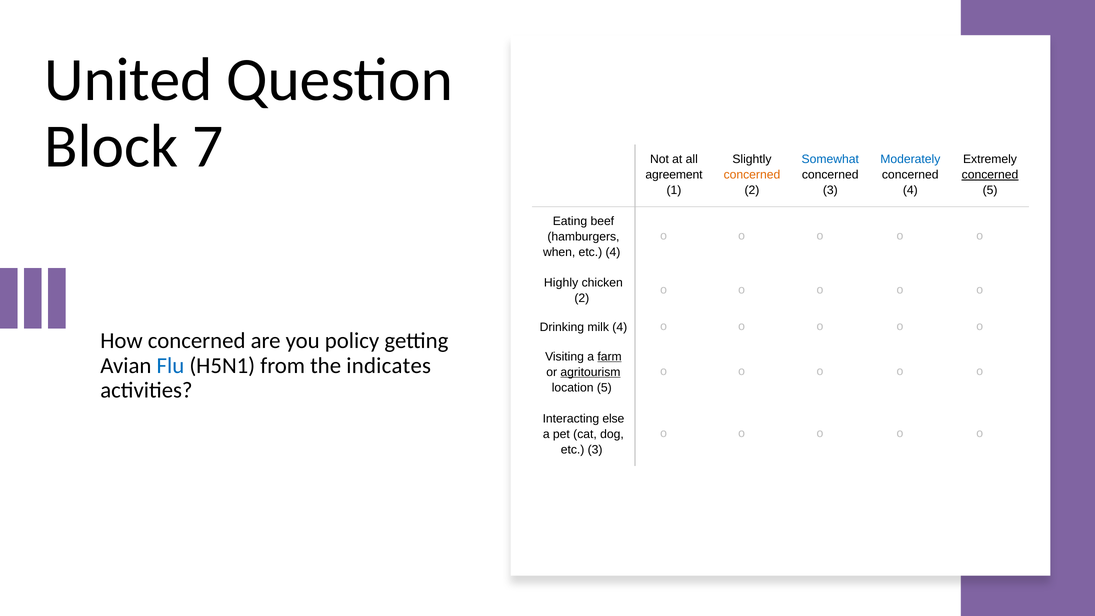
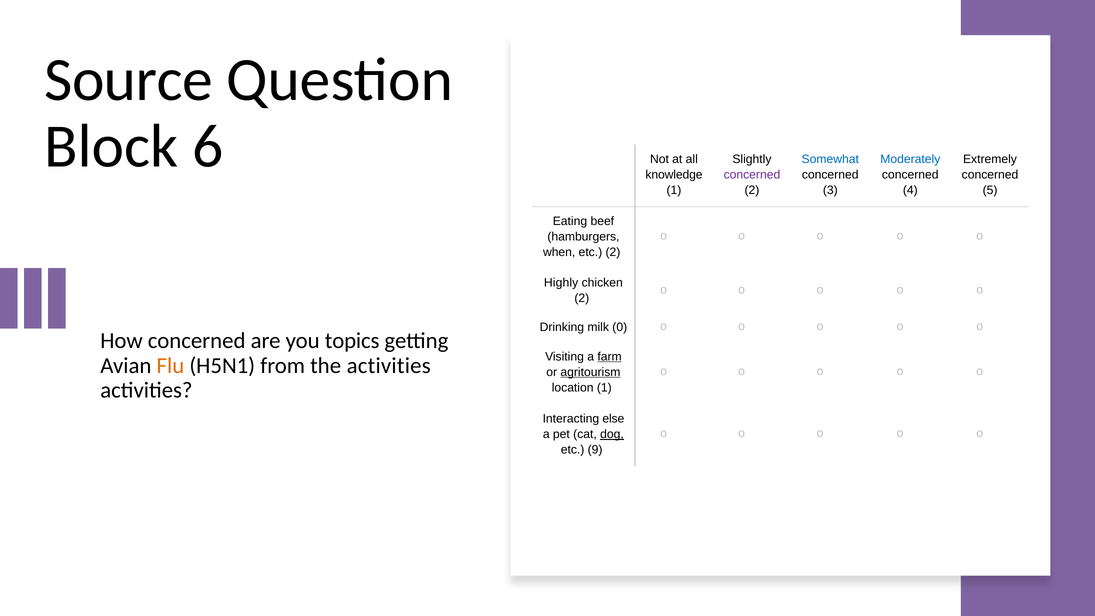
United: United -> Source (129, 80)
7: 7 -> 6 (208, 146)
agreement: agreement -> knowledge (674, 175)
concerned colour: orange -> purple (752, 175)
concerned underline: present -> none (990, 175)
etc 4: 4 -> 2 (613, 252)
milk 4: 4 -> 0 (620, 327)
policy: policy -> topics (352, 341)
Flu colour: blue -> orange (170, 365)
the indicates: indicates -> activities (389, 365)
location 5: 5 -> 1 (604, 388)
dog underline: none -> present (612, 434)
etc 3: 3 -> 9 (595, 450)
